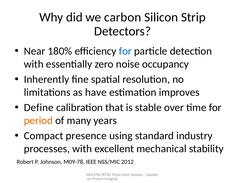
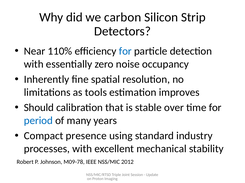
180%: 180% -> 110% (60, 51)
have: have -> tools (96, 93)
Define: Define -> Should (39, 108)
period colour: orange -> blue (38, 121)
